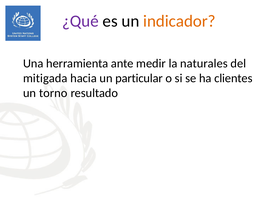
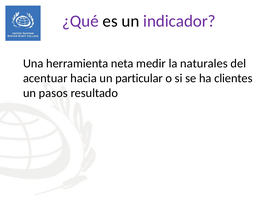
indicador colour: orange -> purple (179, 21)
ante: ante -> neta (122, 64)
mitigada: mitigada -> acentuar (45, 78)
torno: torno -> pasos (53, 93)
